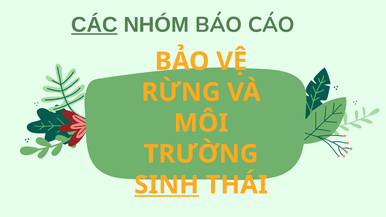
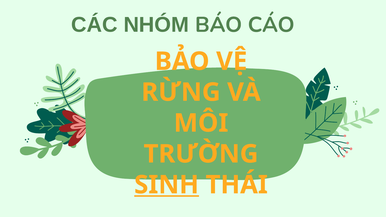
CÁC underline: present -> none (94, 25)
